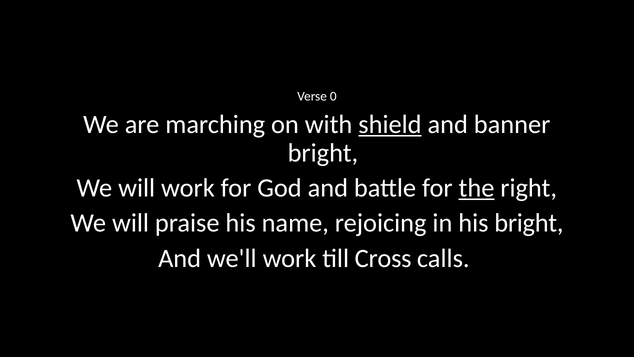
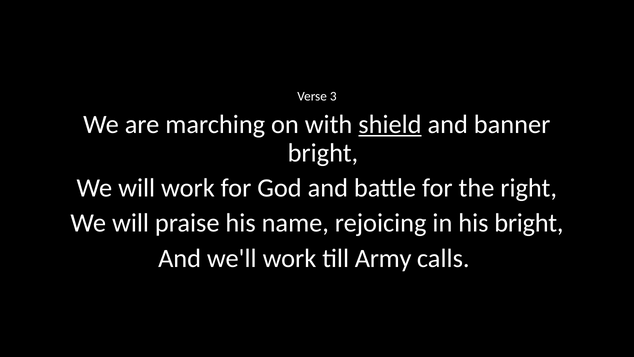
0: 0 -> 3 (333, 96)
the underline: present -> none (476, 188)
Cross: Cross -> Army (383, 258)
